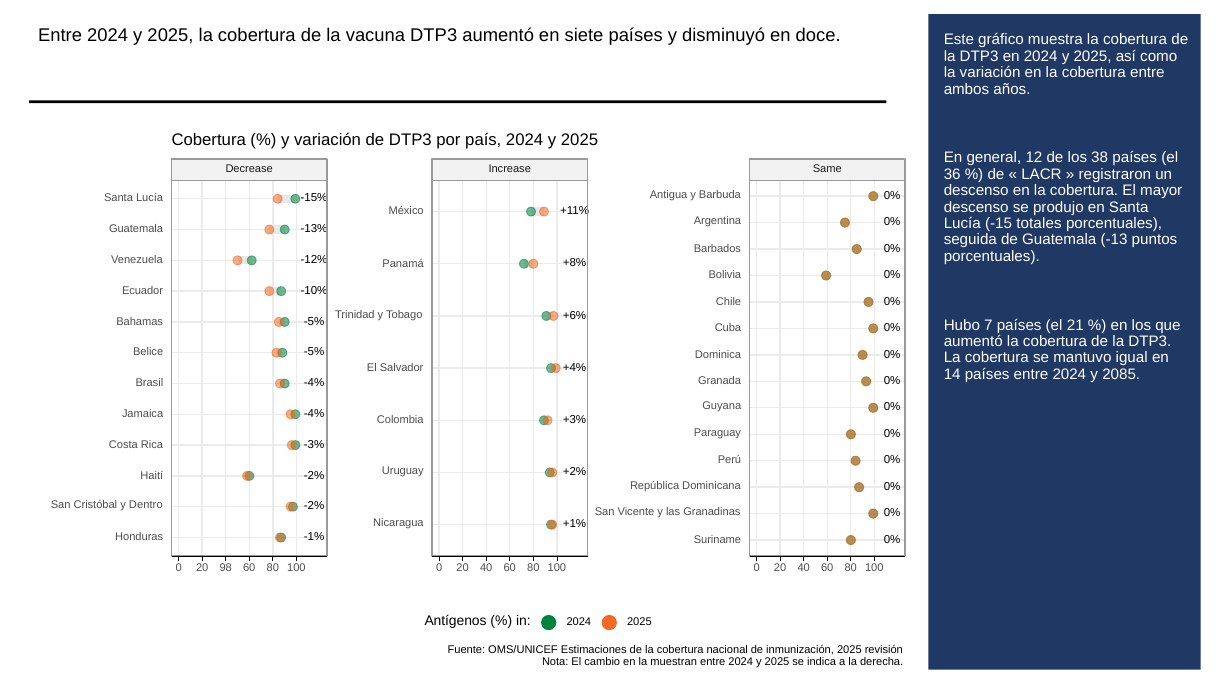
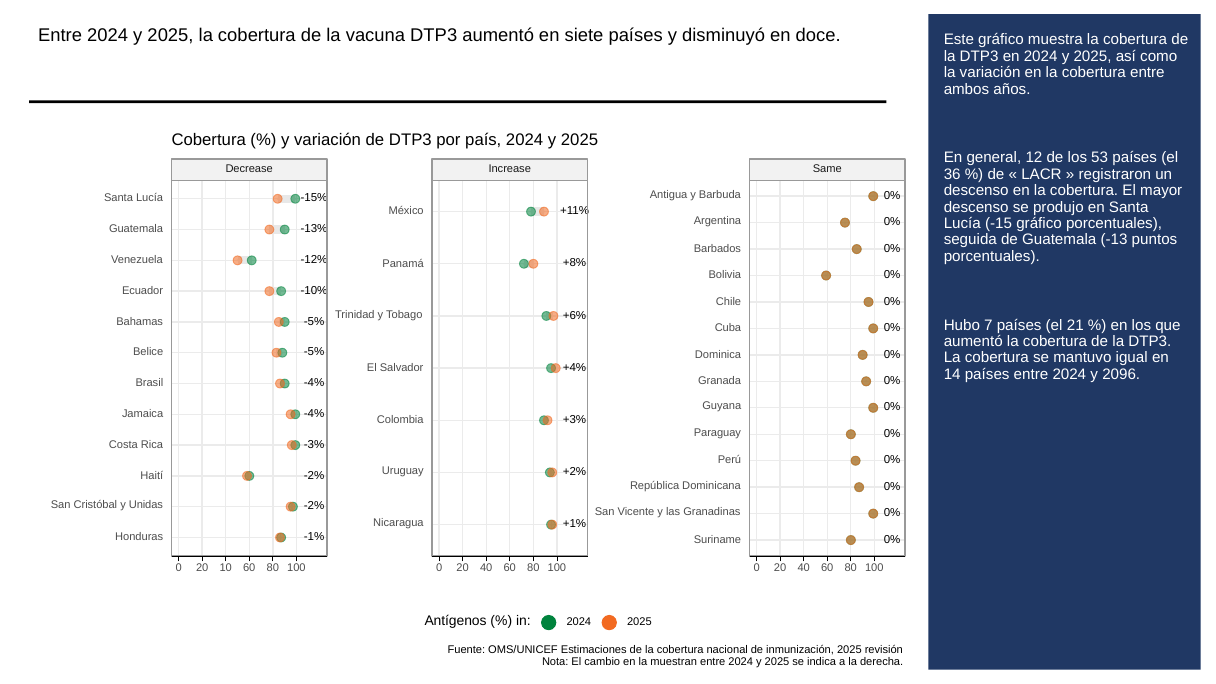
38: 38 -> 53 (1100, 158)
-15 totales: totales -> gráfico (1039, 224)
2085: 2085 -> 2096 (1121, 374)
Dentro: Dentro -> Unidas (146, 505)
98: 98 -> 10 (226, 568)
